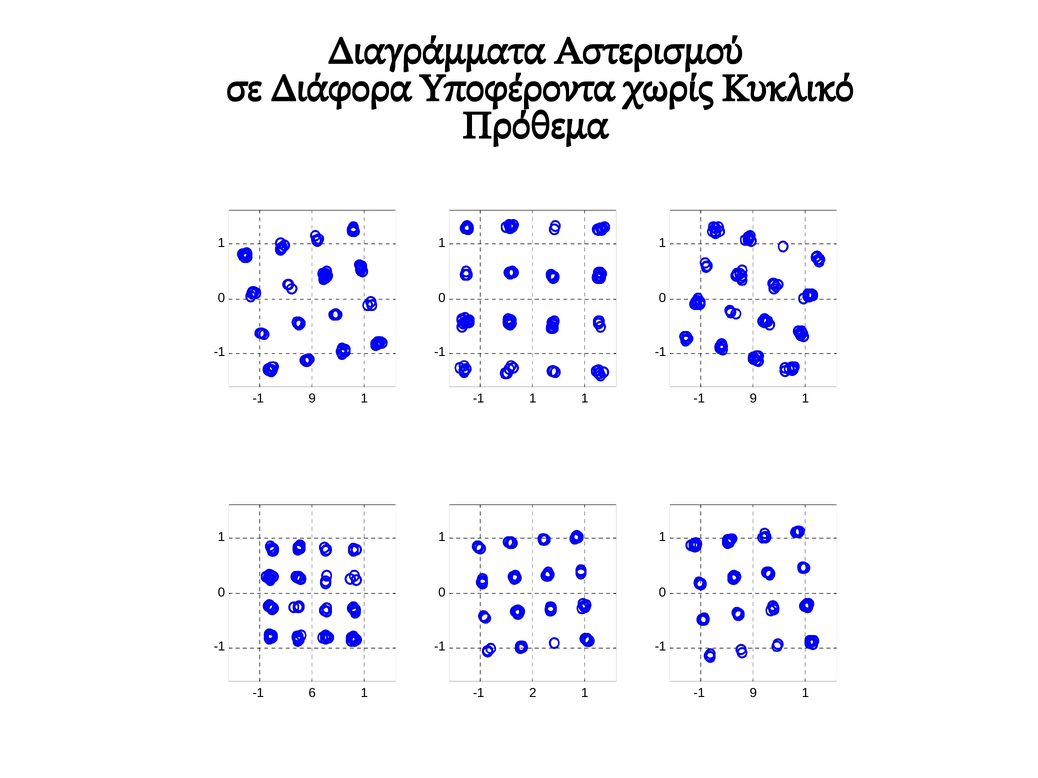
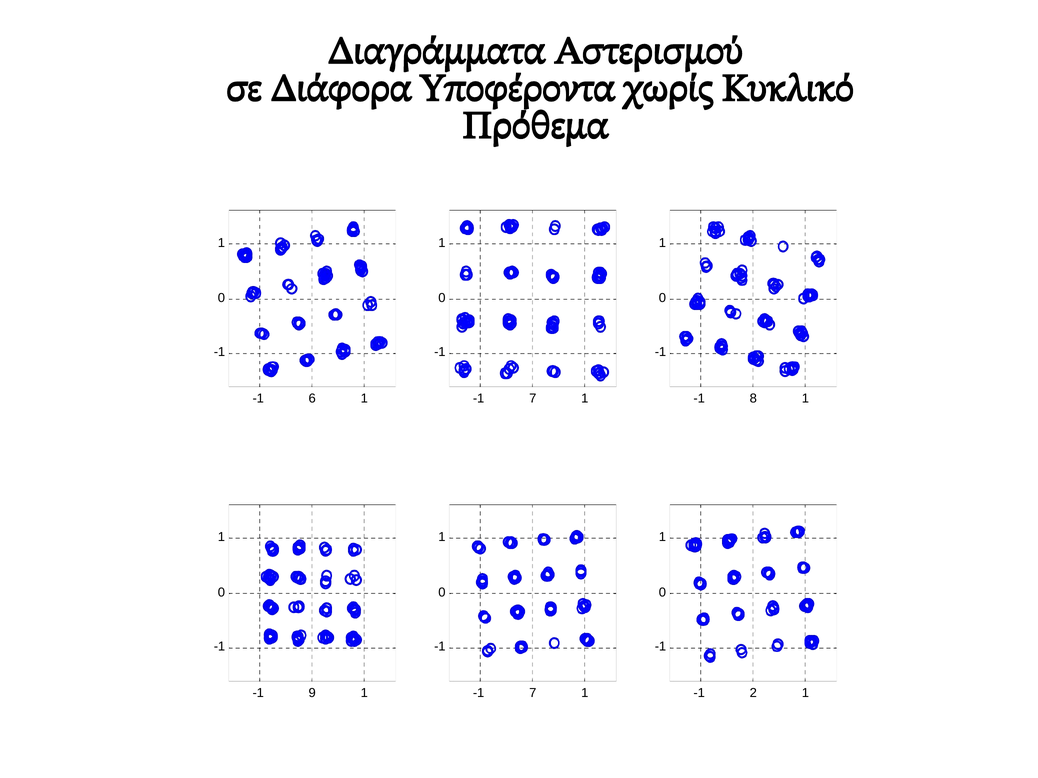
9: 9 -> 6 (312, 399)
1: 1 -> 7 (533, 399)
9: 9 -> 8 (753, 399)
6: 6 -> 9 (312, 694)
2: 2 -> 7 (533, 694)
9: 9 -> 2 (753, 694)
